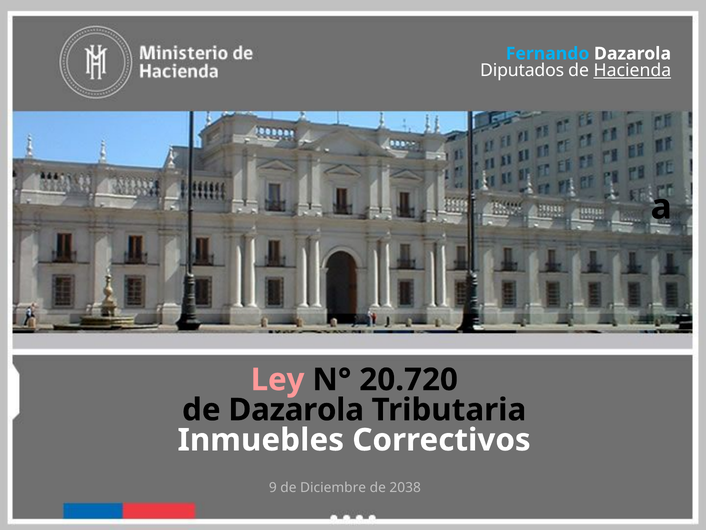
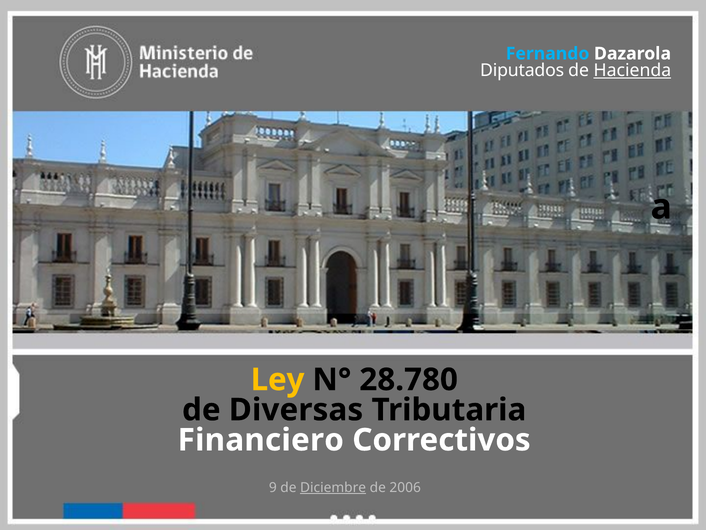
Ley colour: pink -> yellow (278, 379)
20.720: 20.720 -> 28.780 (409, 379)
de Dazarola: Dazarola -> Diversas (296, 410)
Inmuebles: Inmuebles -> Financiero (261, 440)
Diciembre underline: none -> present (333, 487)
2038: 2038 -> 2006 (405, 487)
